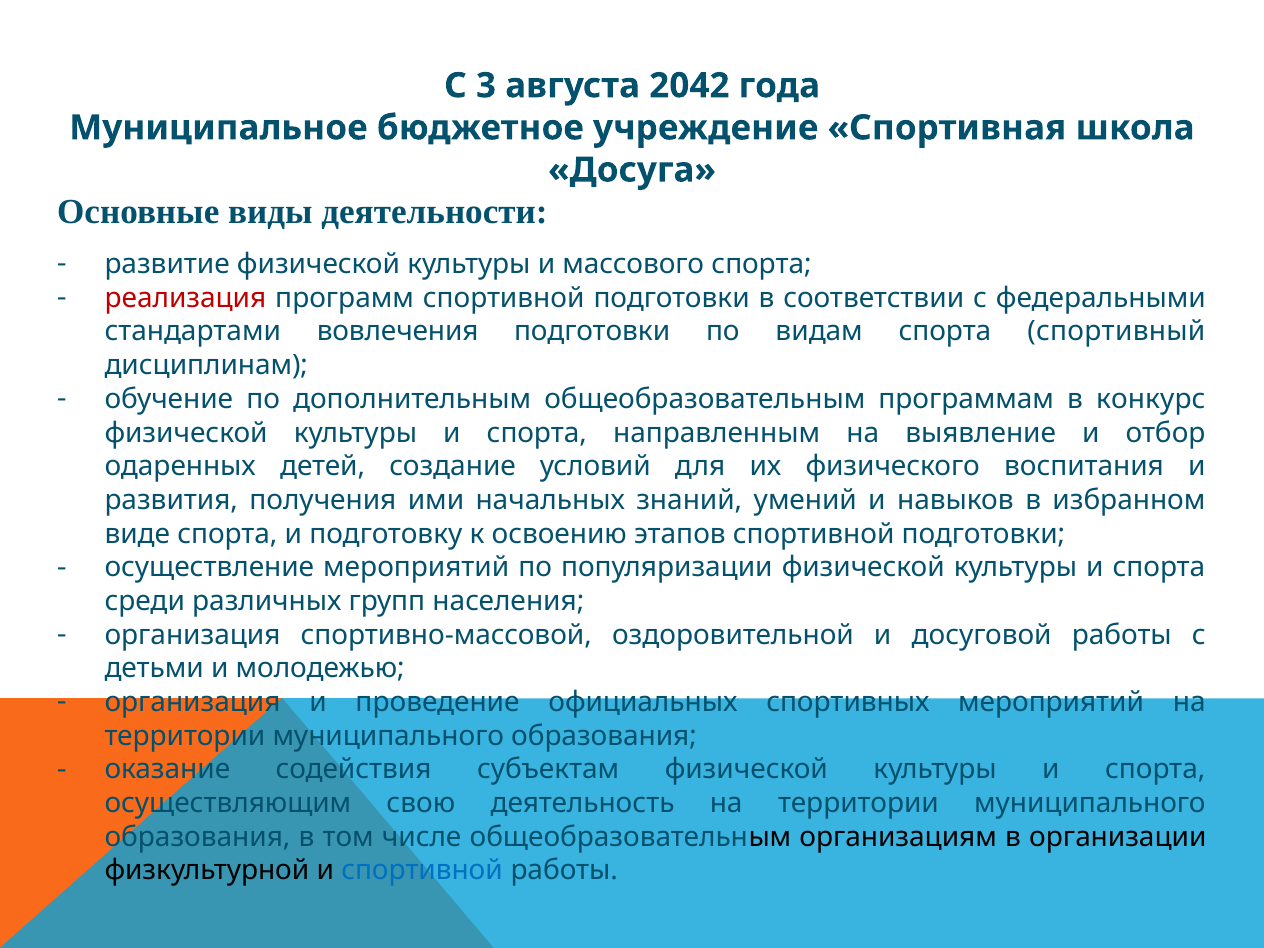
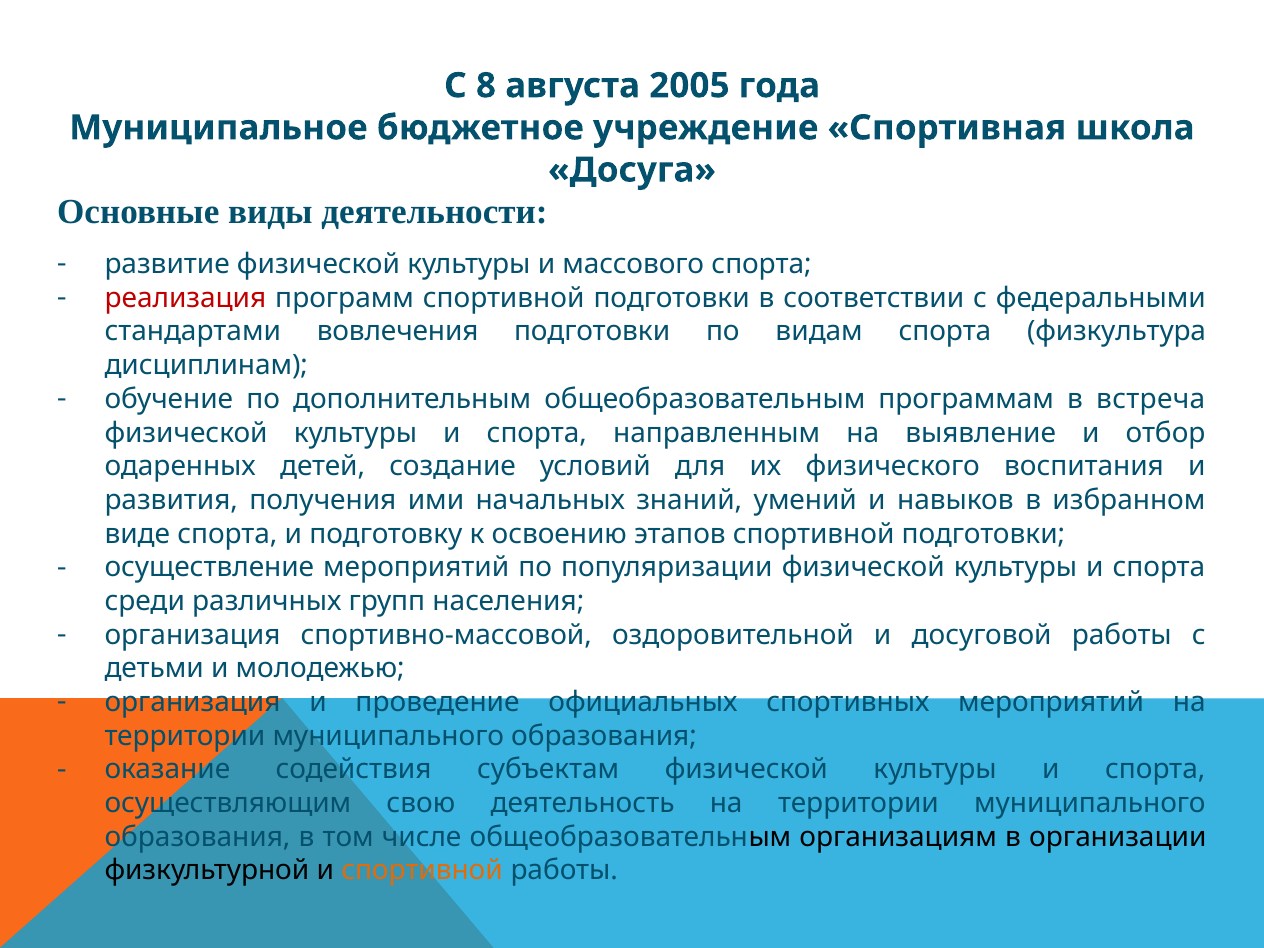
3: 3 -> 8 (486, 86)
2042: 2042 -> 2005 (689, 86)
спортивный: спортивный -> физкультура (1117, 332)
конкурс: конкурс -> встреча (1151, 399)
спортивной colour: blue -> orange (422, 871)
